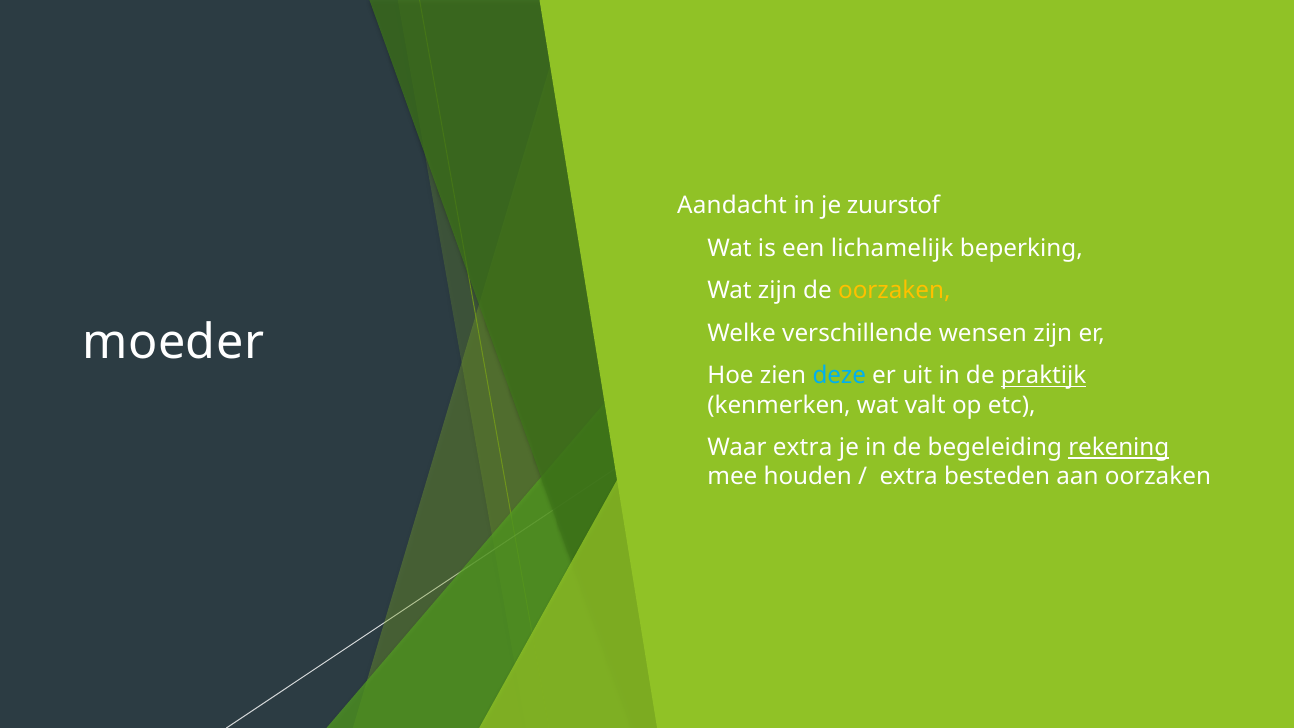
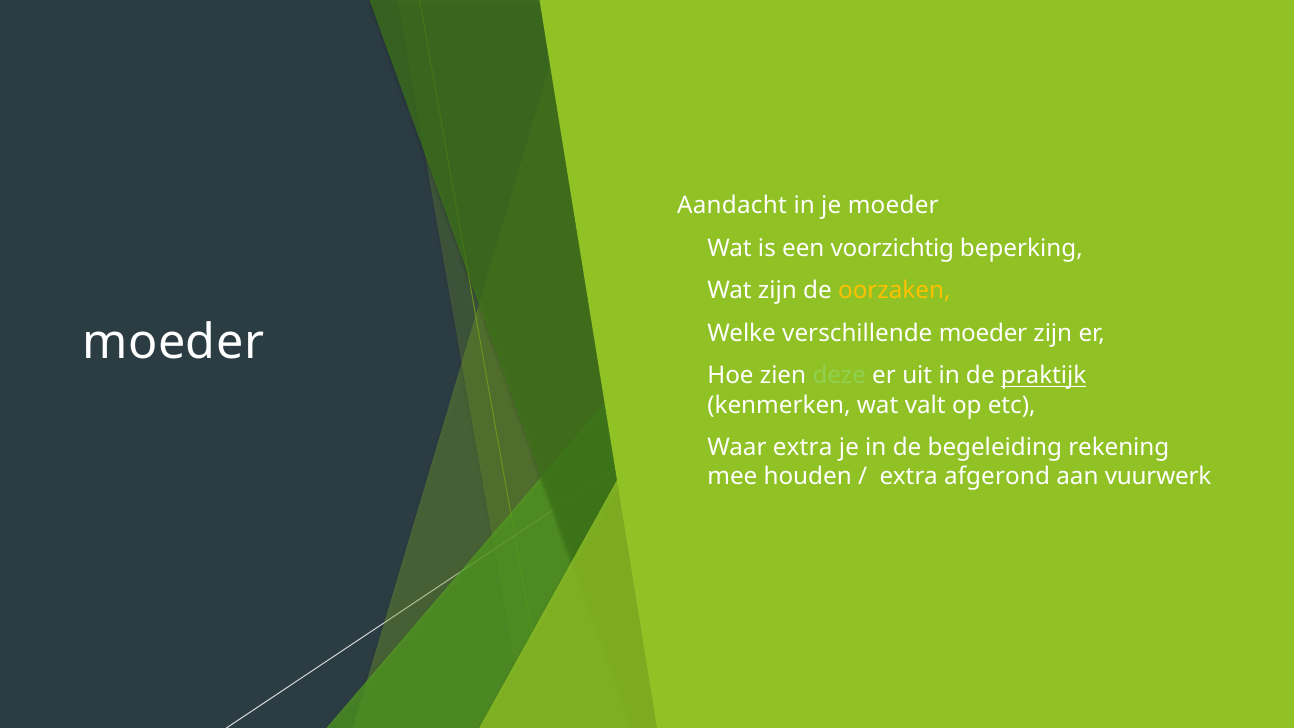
je zuurstof: zuurstof -> moeder (893, 205)
lichamelijk: lichamelijk -> voorzichtig (892, 248)
verschillende wensen: wensen -> moeder (983, 333)
deze colour: light blue -> light green (839, 376)
rekening underline: present -> none (1119, 448)
besteden: besteden -> afgerond (997, 477)
aan oorzaken: oorzaken -> vuurwerk (1158, 477)
